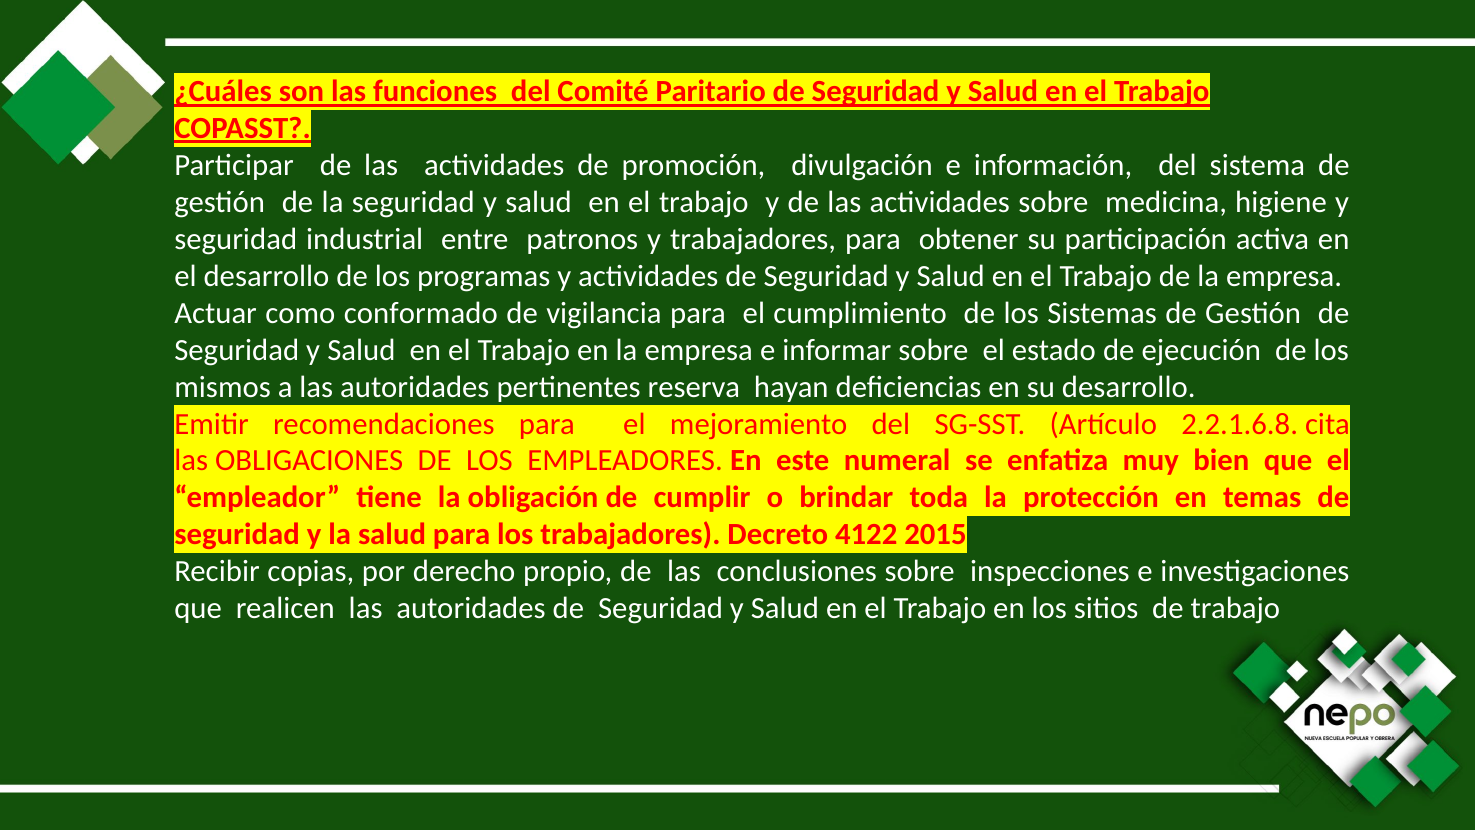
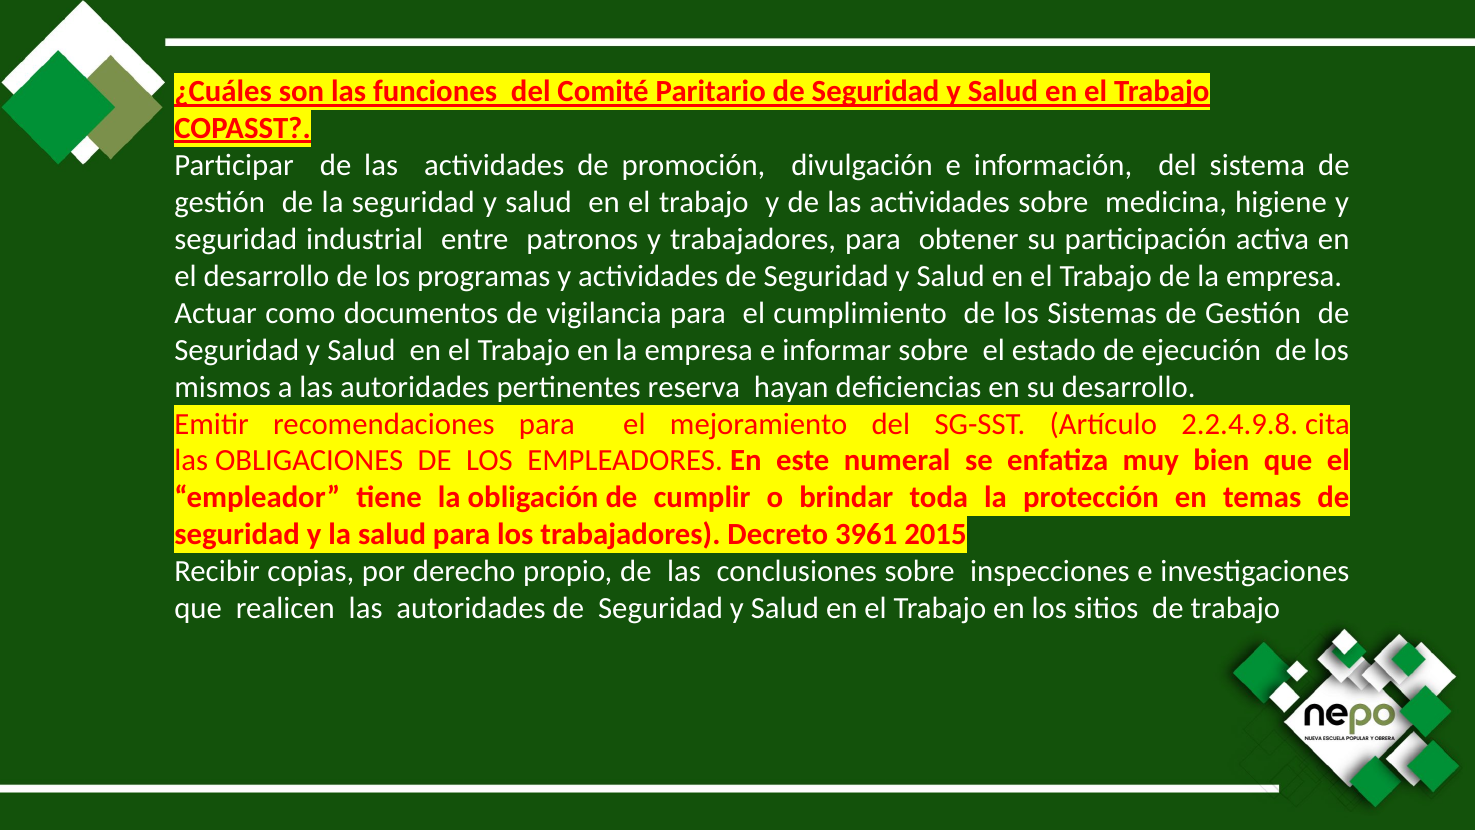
conformado: conformado -> documentos (421, 313)
2.2.1.6.8: 2.2.1.6.8 -> 2.2.4.9.8 (1240, 424)
4122: 4122 -> 3961 (866, 534)
